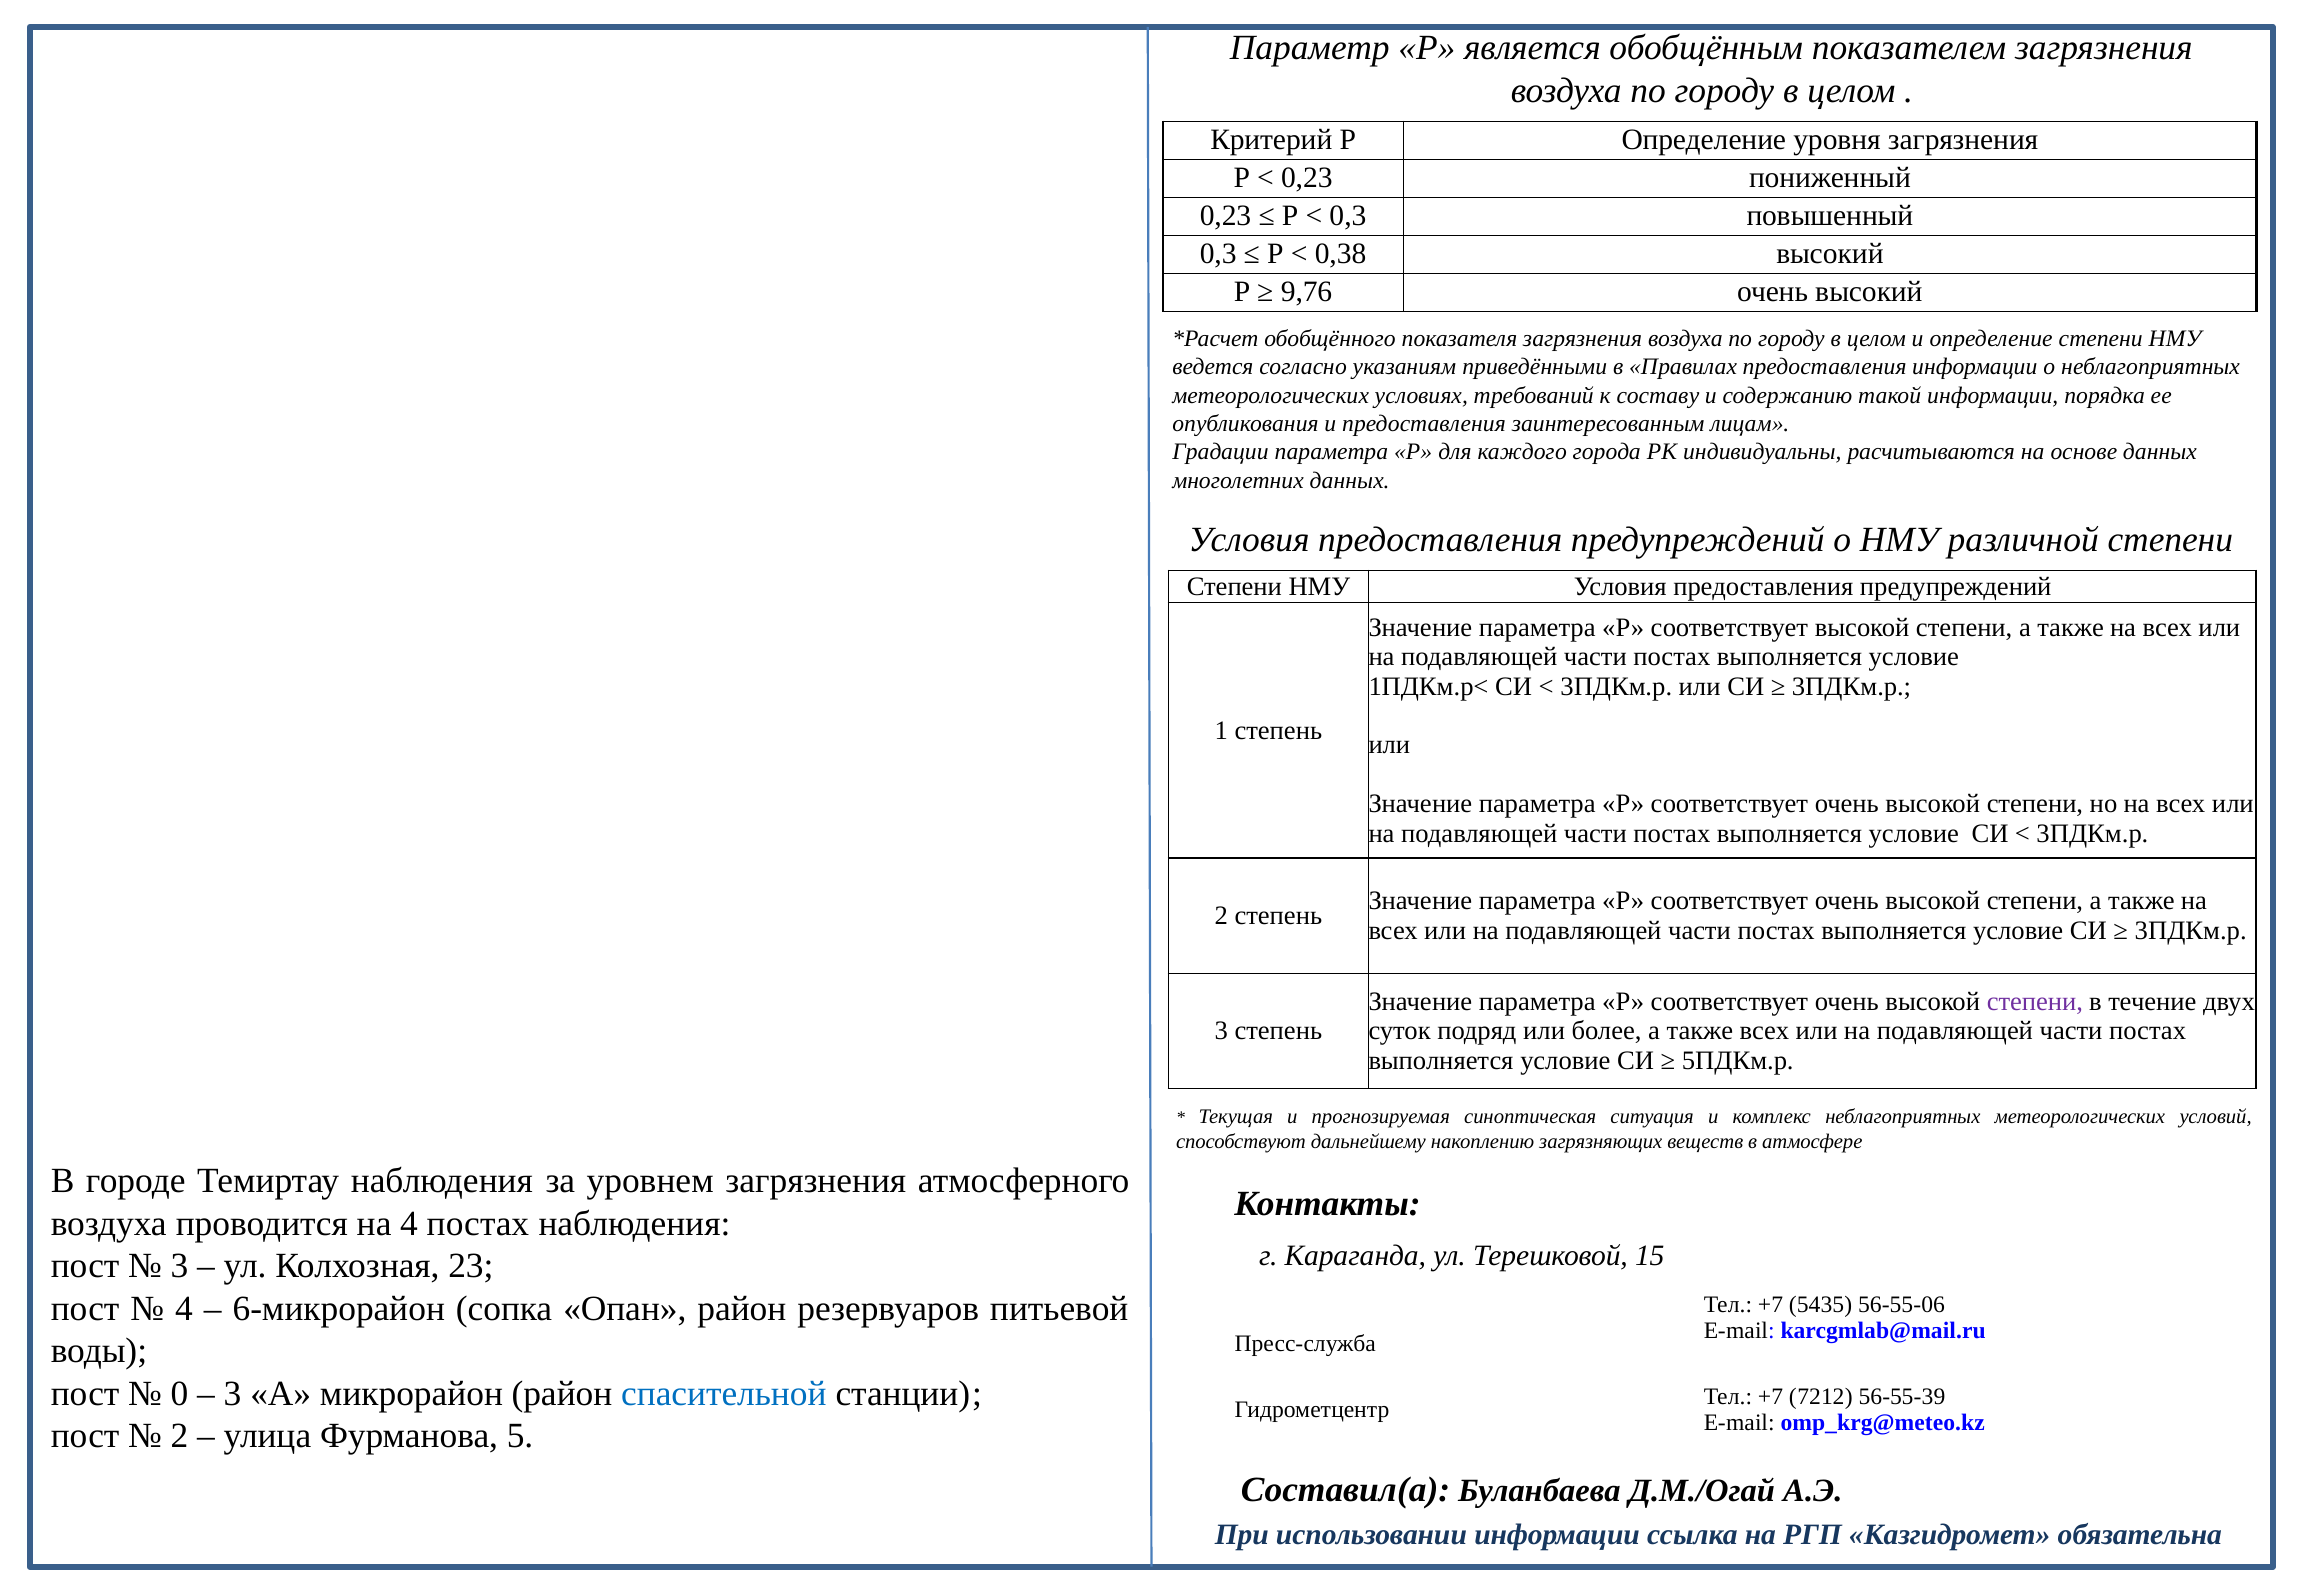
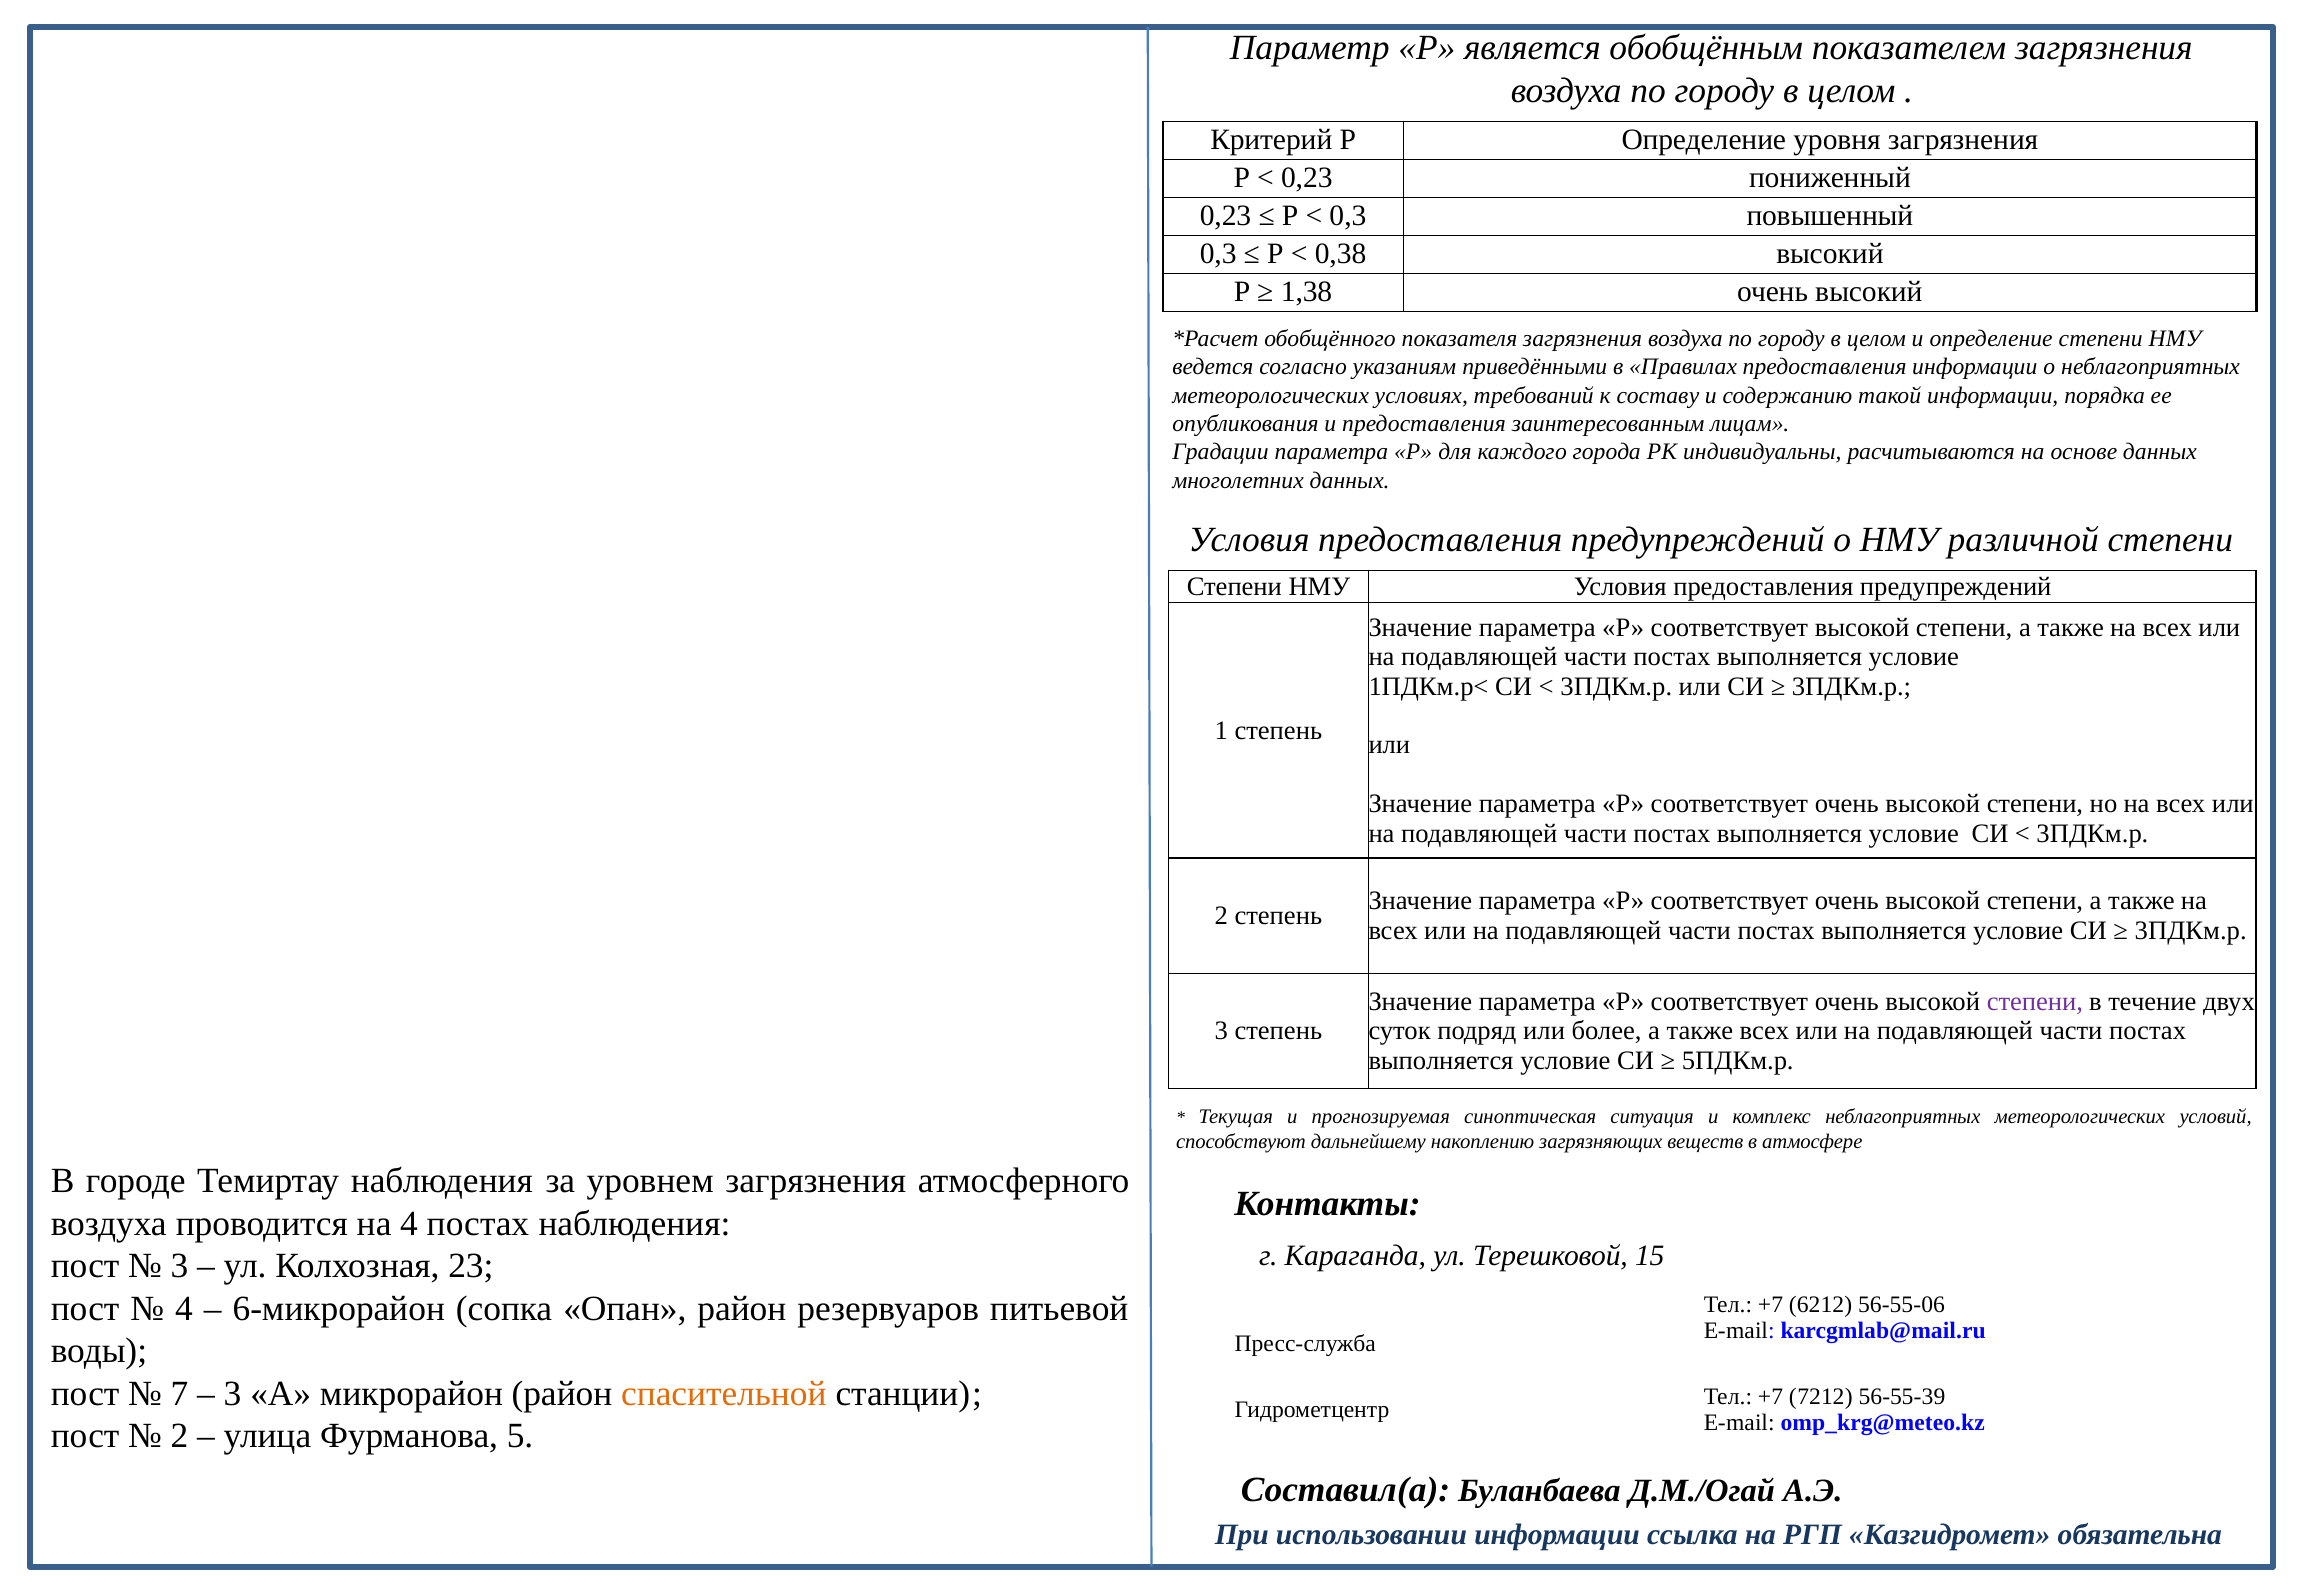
9,76: 9,76 -> 1,38 (1307, 292)
5435: 5435 -> 6212 (1821, 1305)
0: 0 -> 7 (180, 1394)
спасительной colour: blue -> orange (724, 1394)
